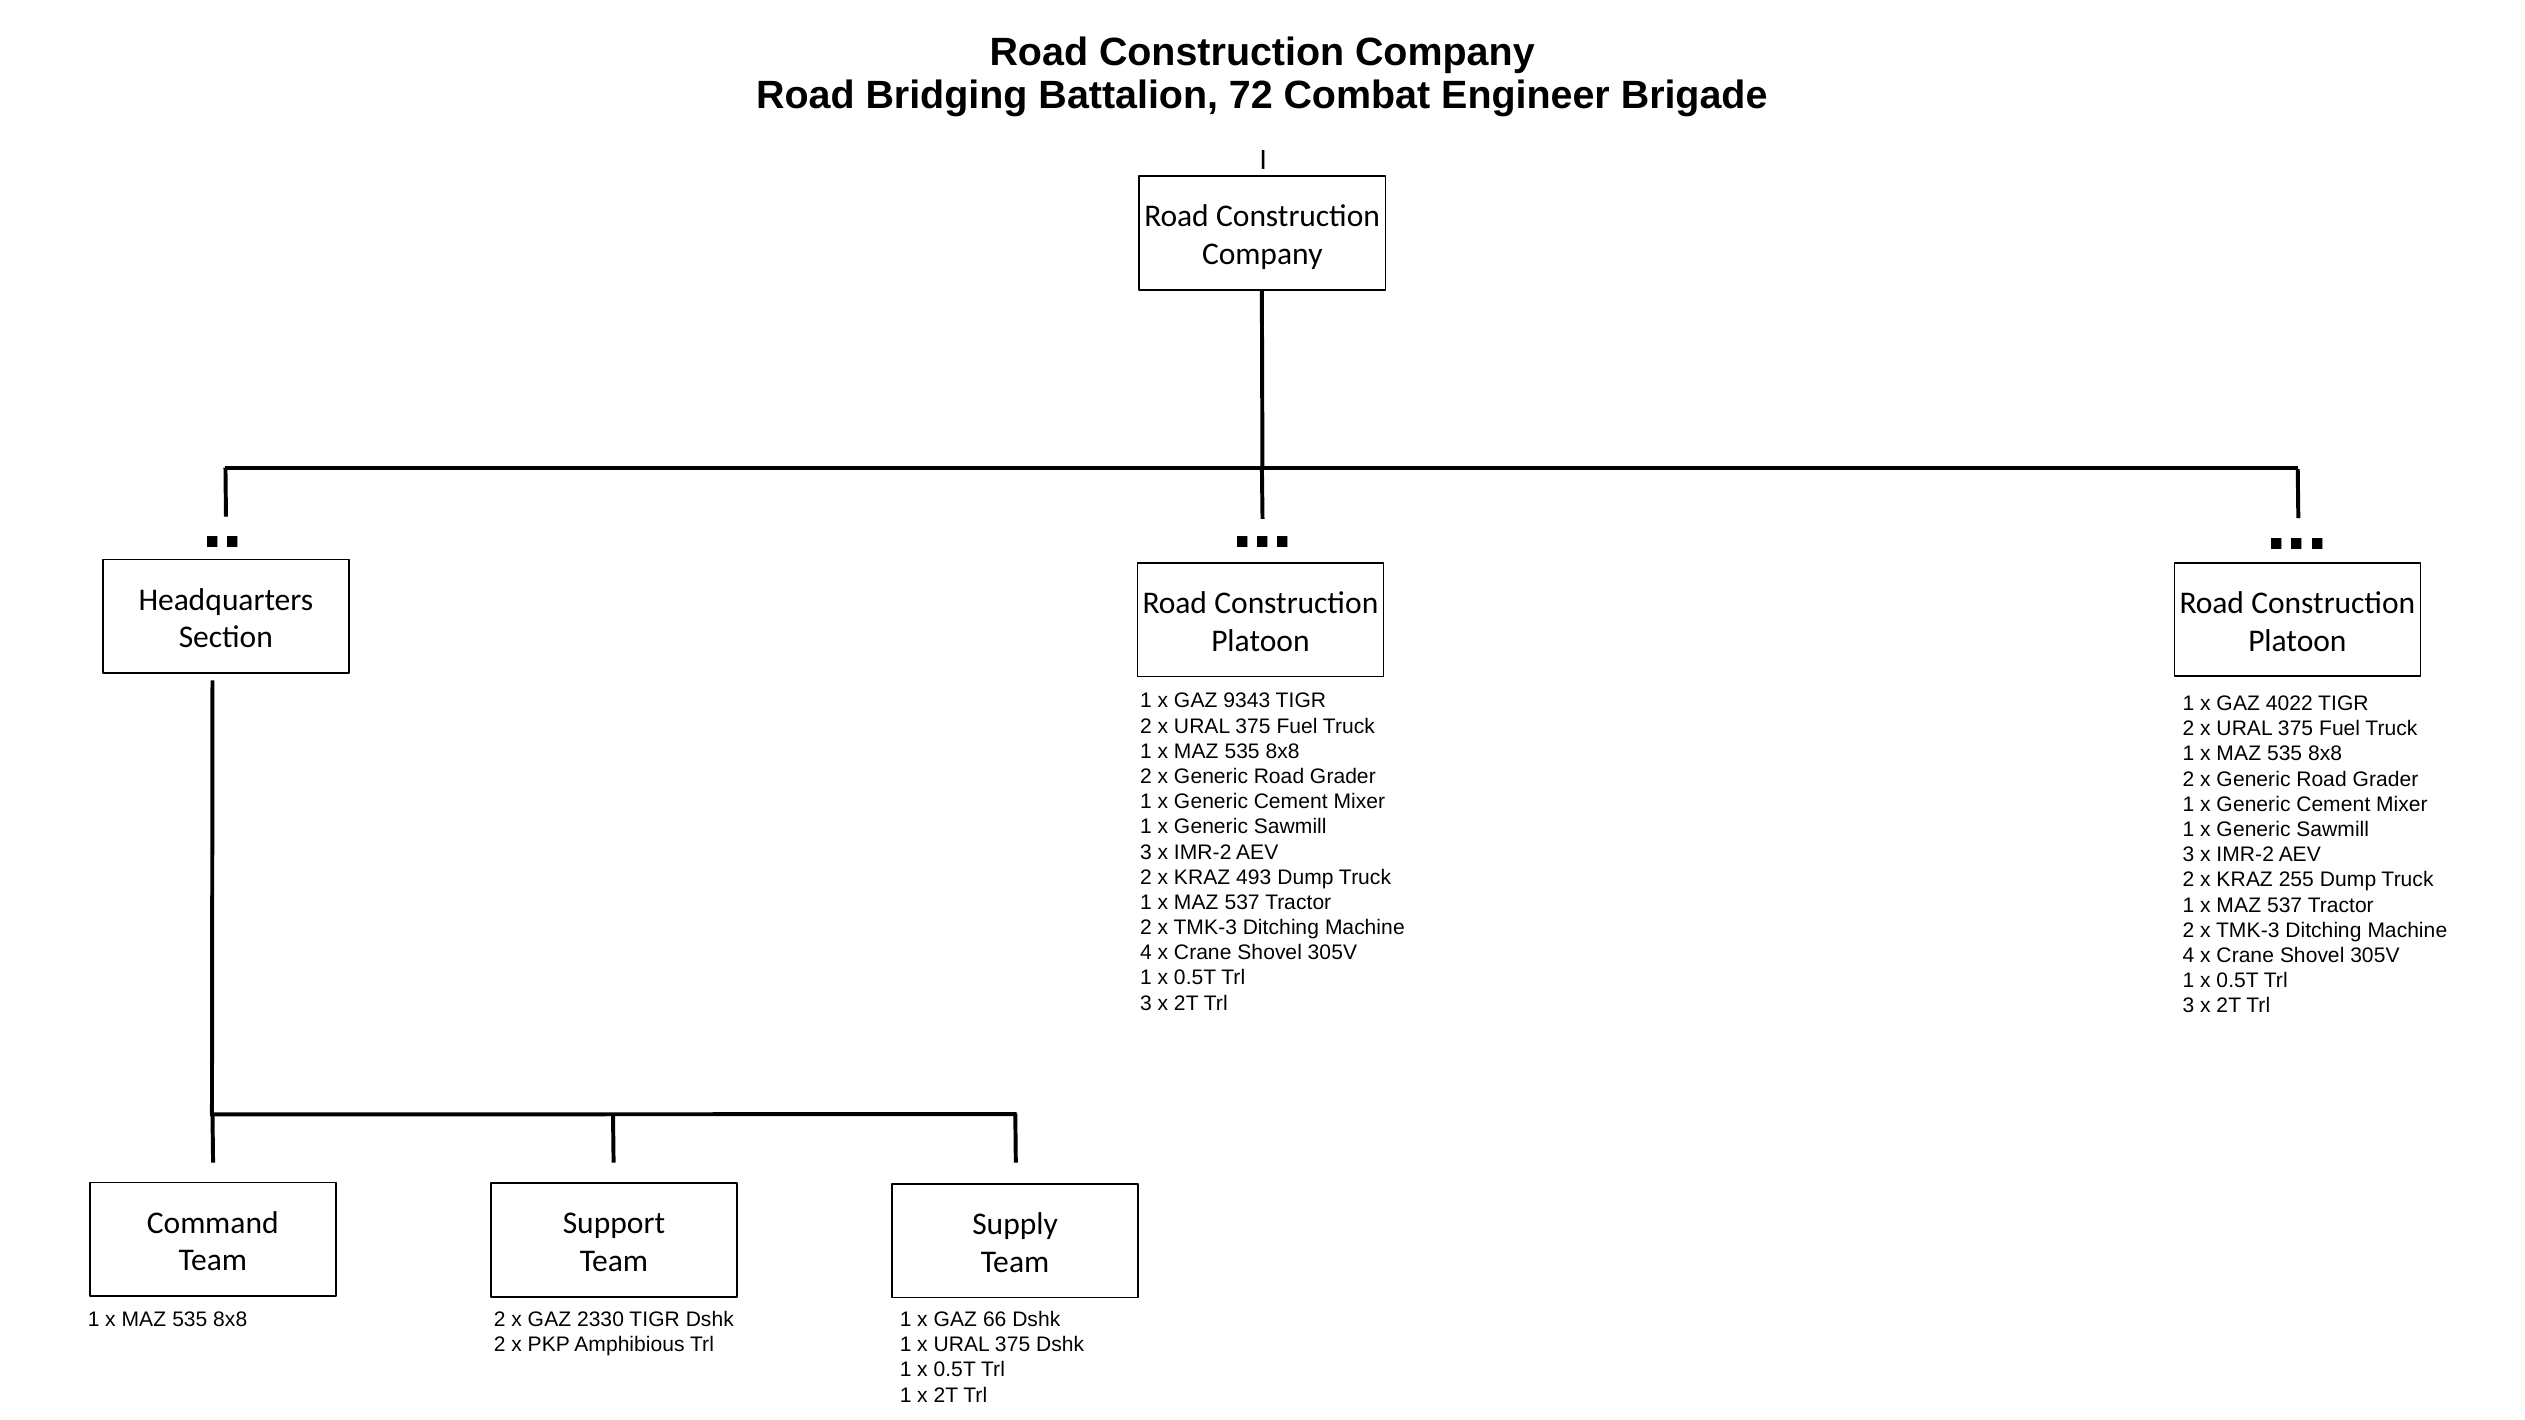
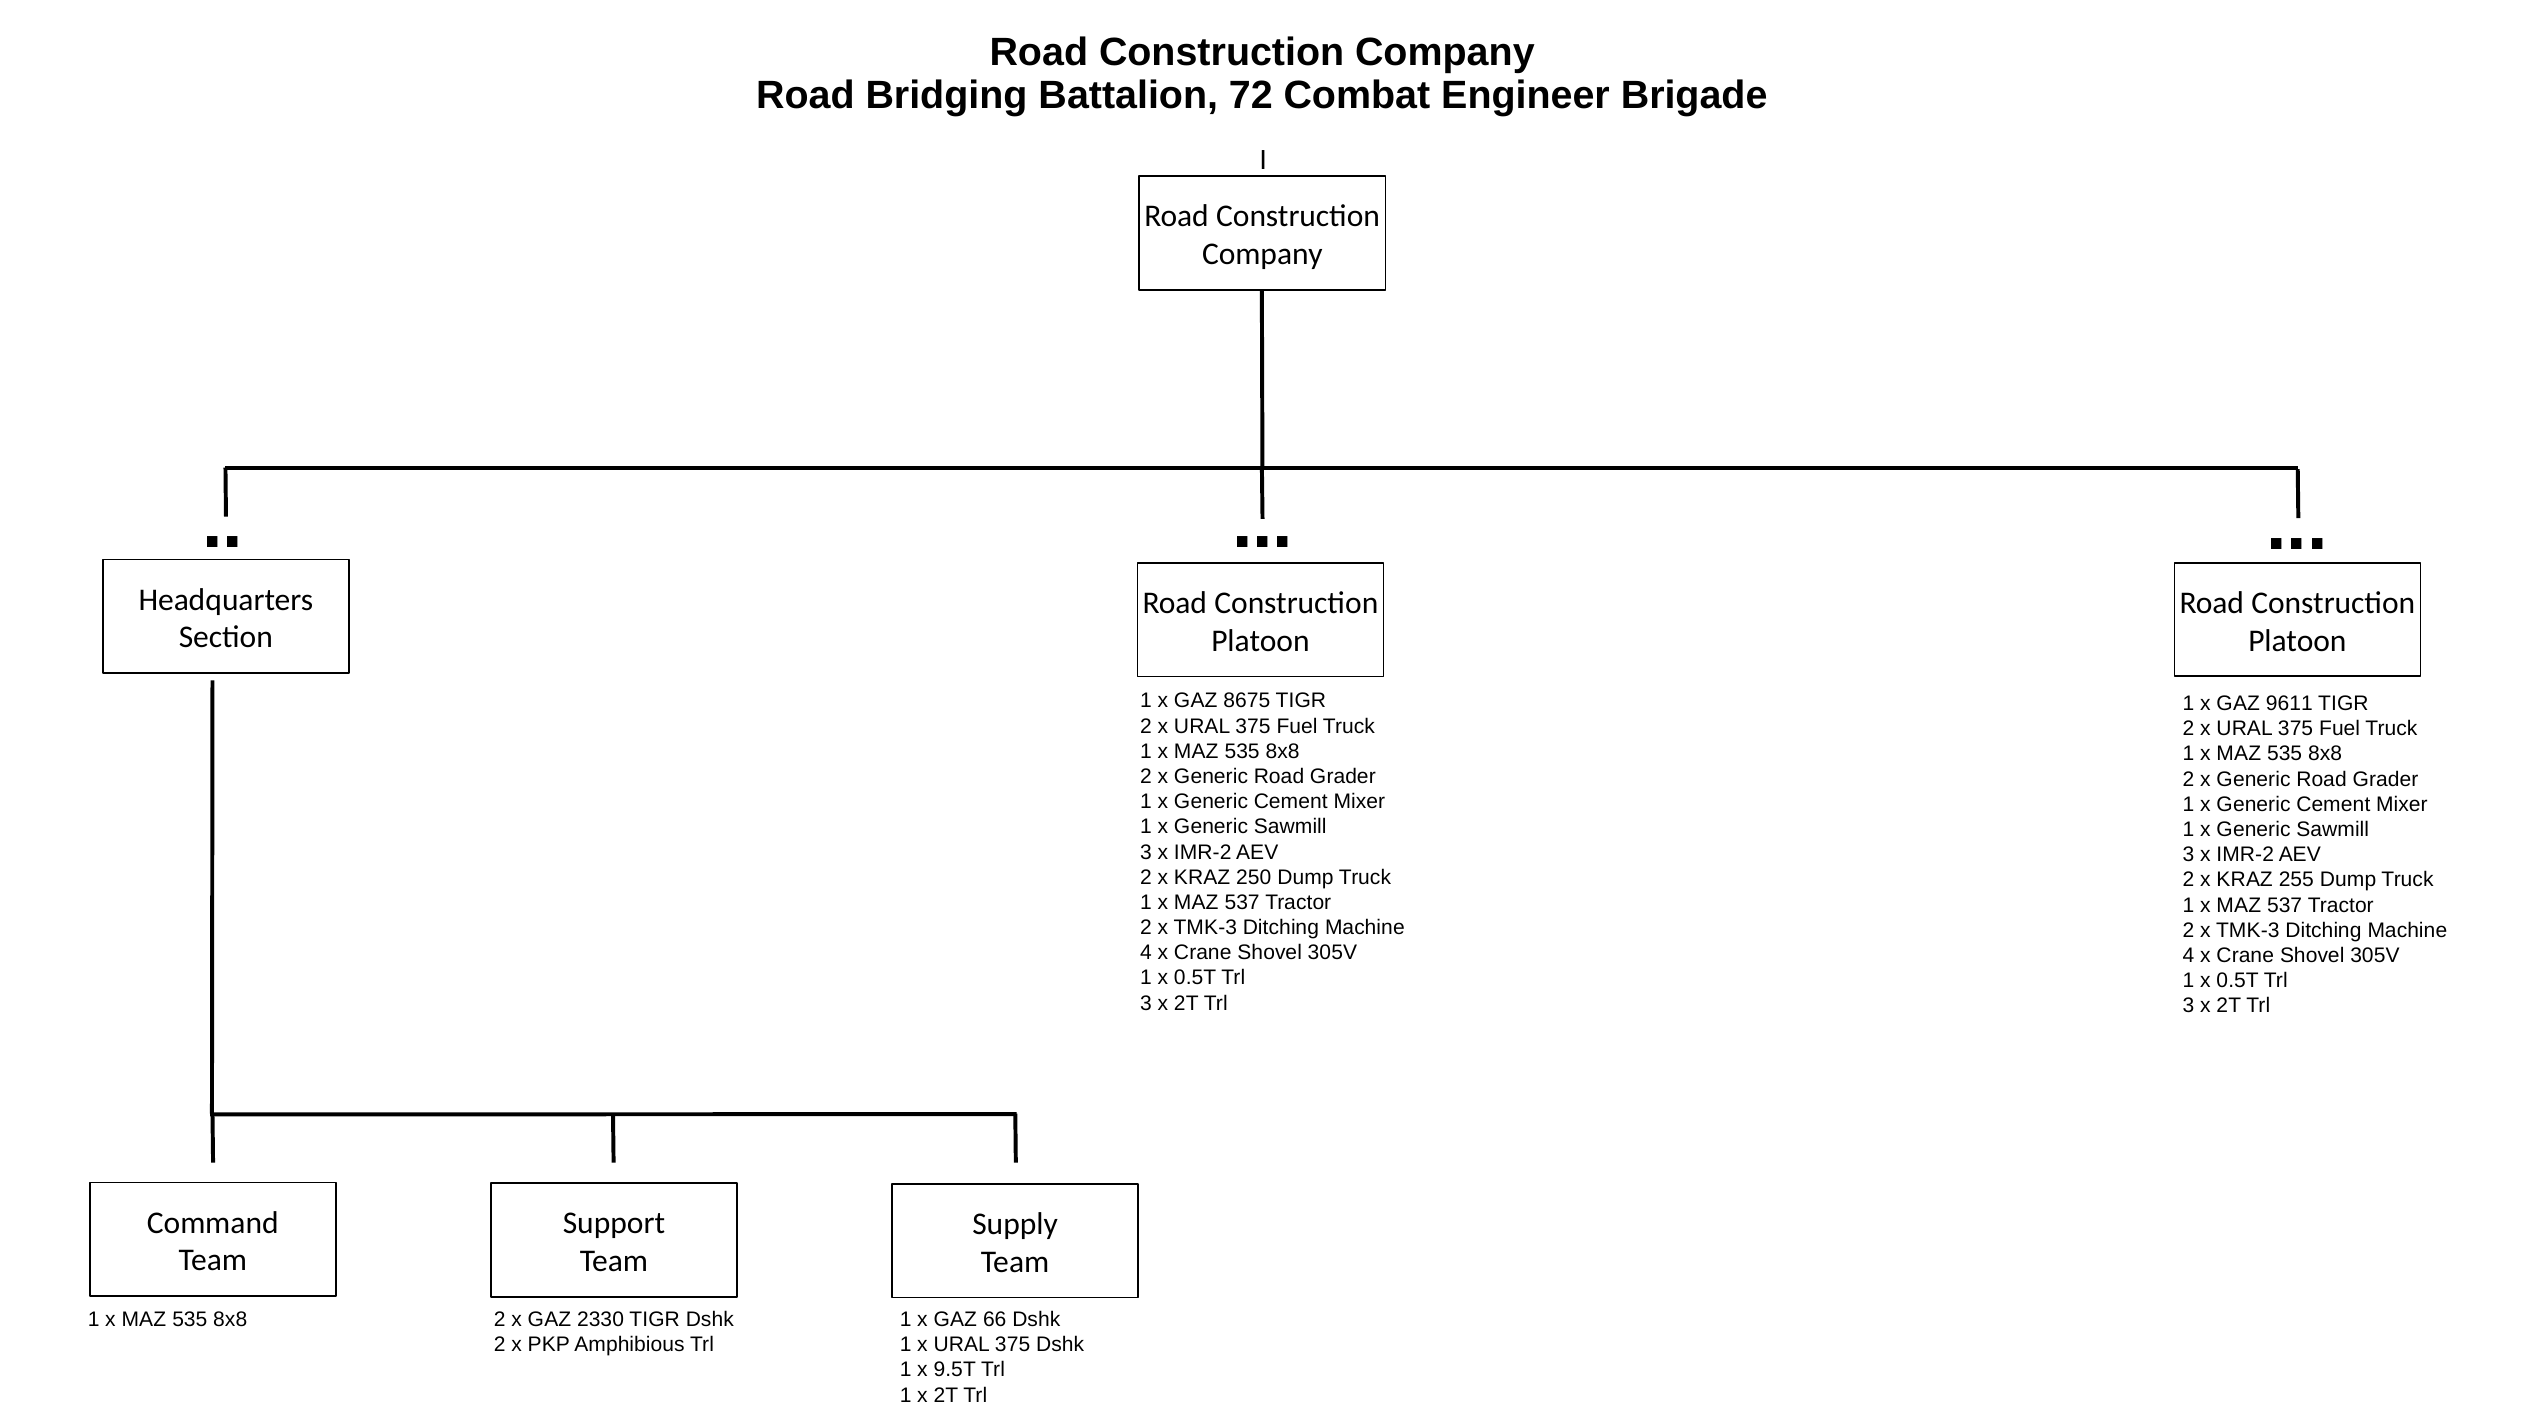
9343: 9343 -> 8675 (1247, 701)
4022: 4022 -> 9611 (2289, 704)
493: 493 -> 250 (1254, 877)
0.5T: 0.5T -> 9.5T (955, 1370)
